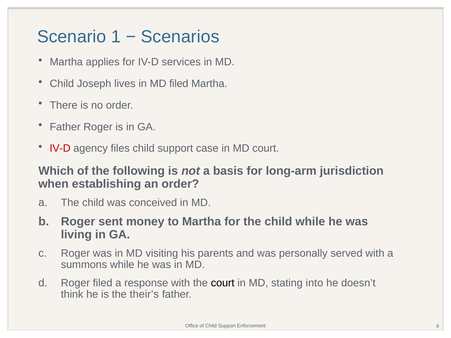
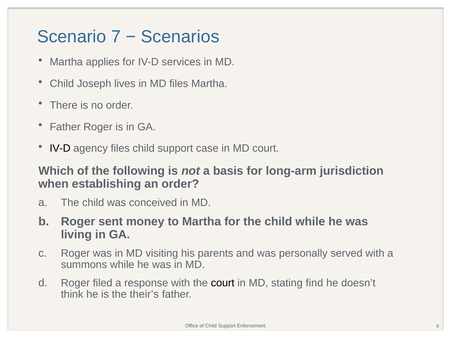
1: 1 -> 7 (116, 37)
MD filed: filed -> files (179, 84)
IV-D colour: red -> black (60, 149)
into: into -> find (314, 283)
